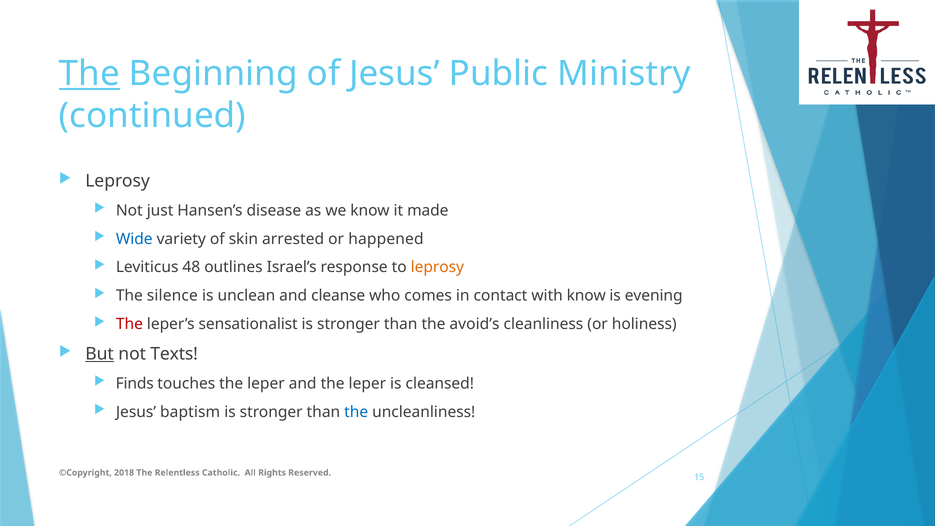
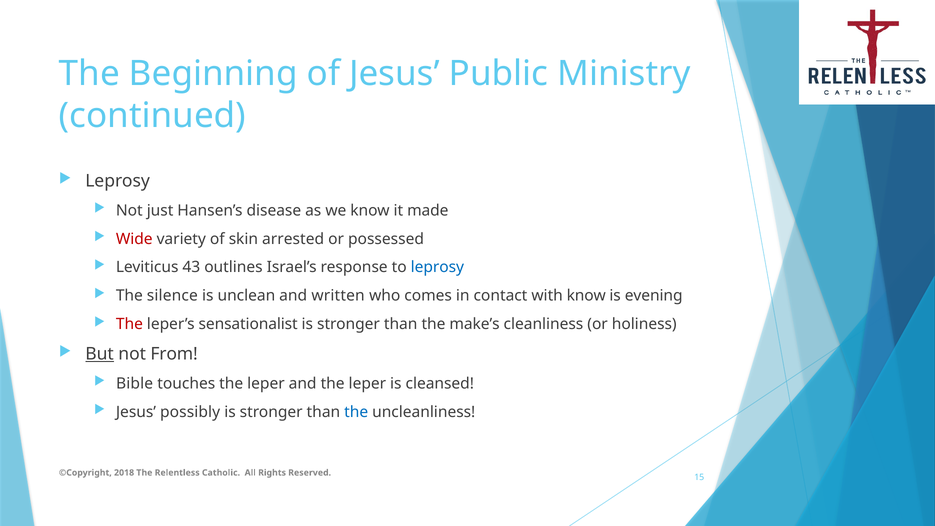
The underline: present -> none (89, 74)
Wide colour: blue -> red (134, 239)
happened: happened -> possessed (386, 239)
48: 48 -> 43 (191, 267)
leprosy colour: orange -> blue (437, 267)
cleanse: cleanse -> written (338, 296)
avoid’s: avoid’s -> make’s (475, 324)
Texts: Texts -> From (174, 354)
Finds: Finds -> Bible (135, 383)
baptism: baptism -> possibly (190, 412)
